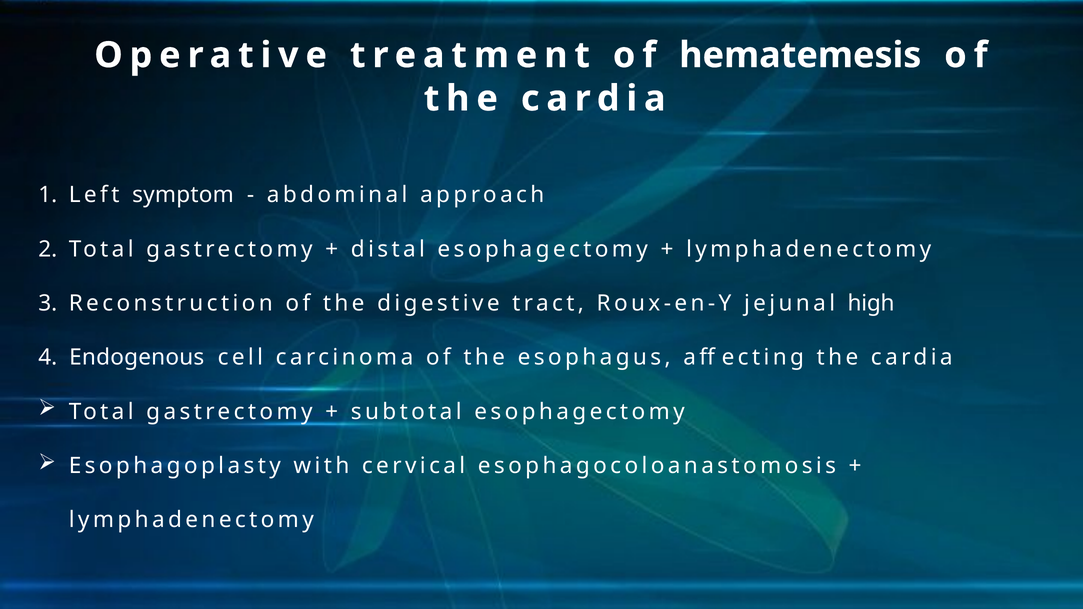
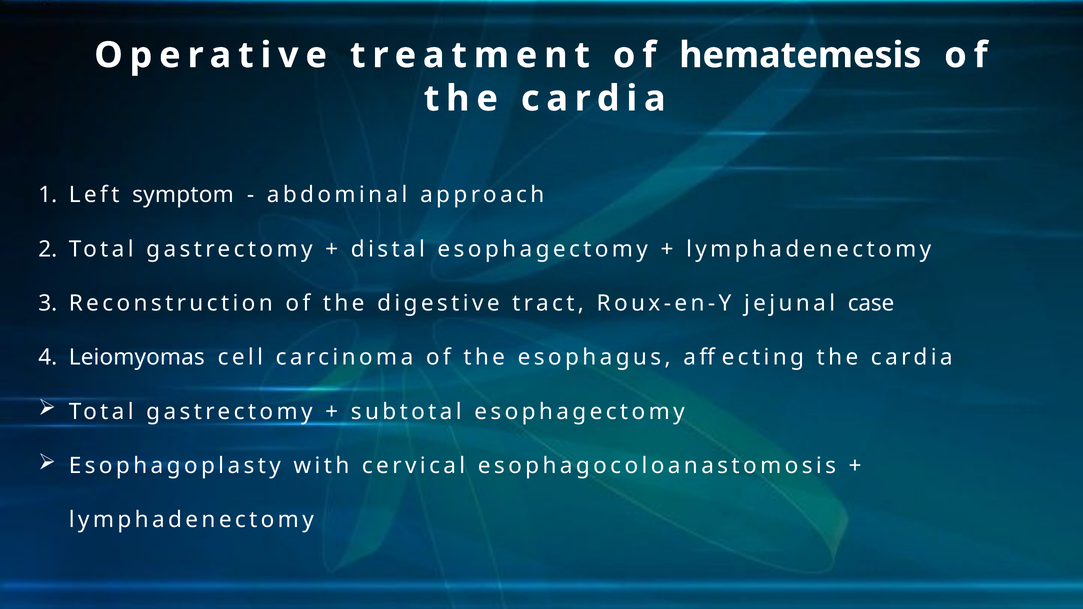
high: high -> case (871, 304)
Endogenous: Endogenous -> Leiomyomas (137, 358)
